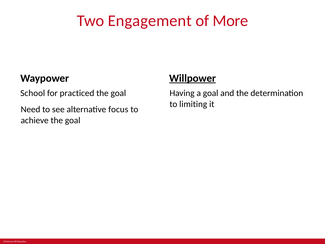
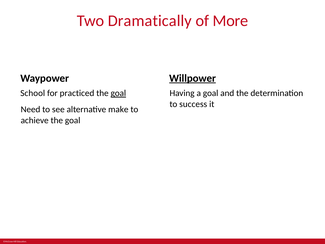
Engagement: Engagement -> Dramatically (150, 21)
goal underline: none -> present (118, 93)
limiting: limiting -> success (193, 104)
focus: focus -> make (118, 109)
